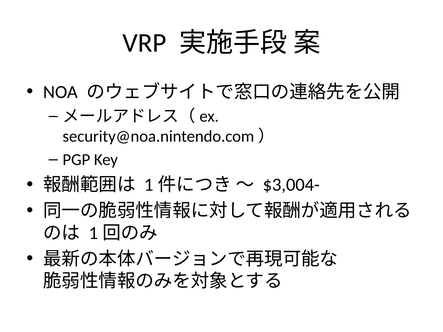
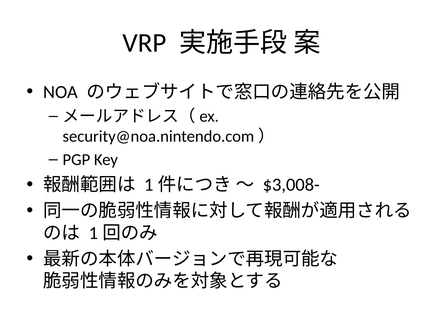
$3,004-: $3,004- -> $3,008- (291, 185)
